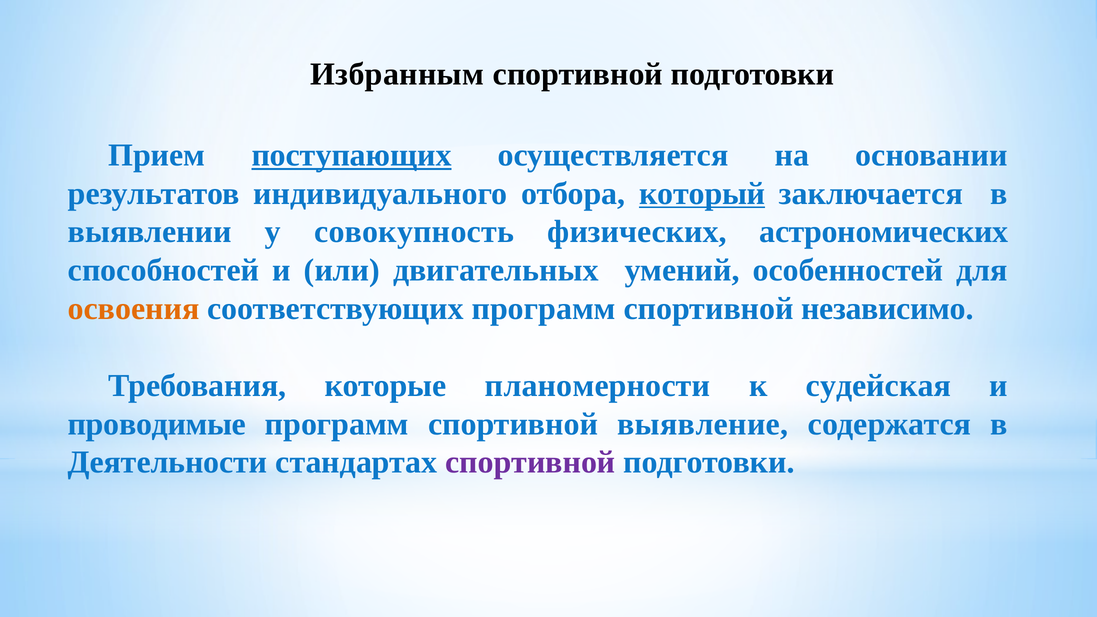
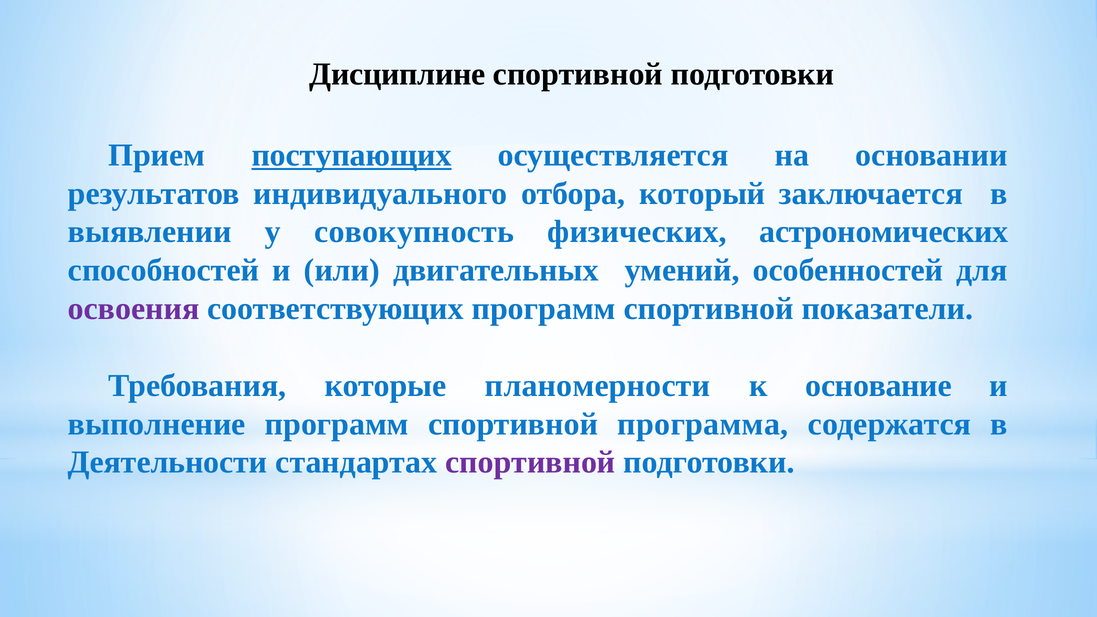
Избранным: Избранным -> Дисциплине (397, 74)
который underline: present -> none (702, 194)
освоения colour: orange -> purple (134, 309)
независимо: независимо -> показатели (887, 309)
судейская: судейская -> основание (879, 386)
проводимые: проводимые -> выполнение (157, 424)
выявление: выявление -> программа (703, 424)
